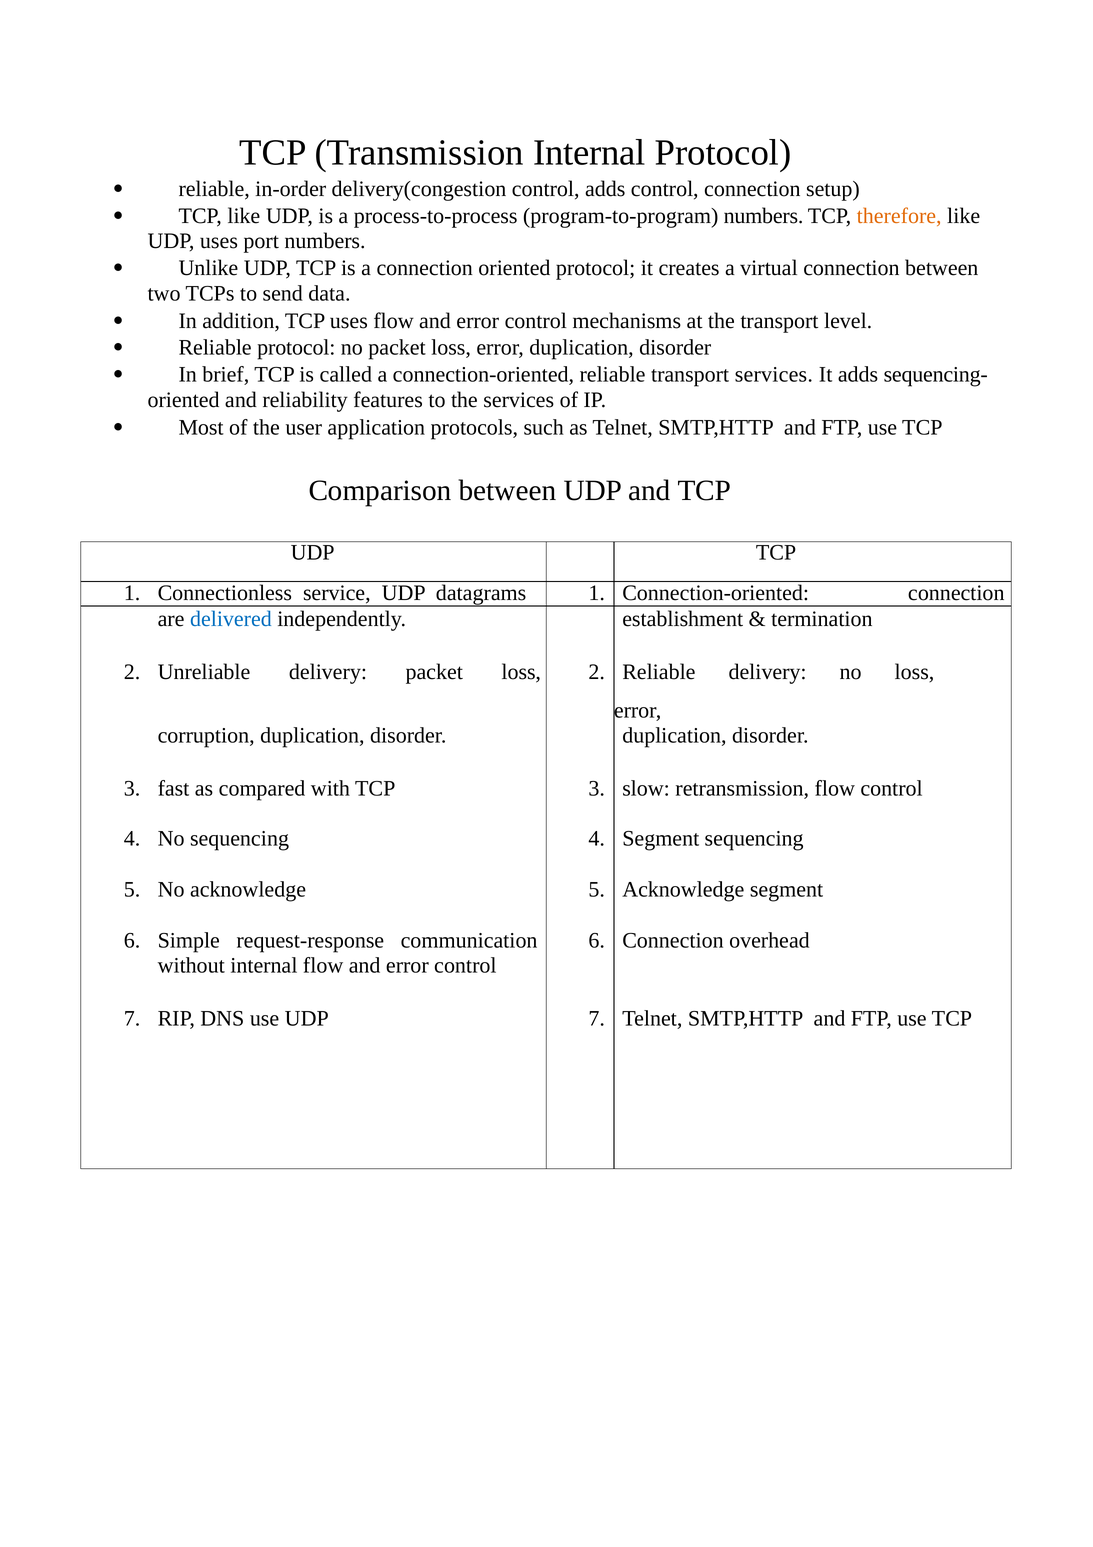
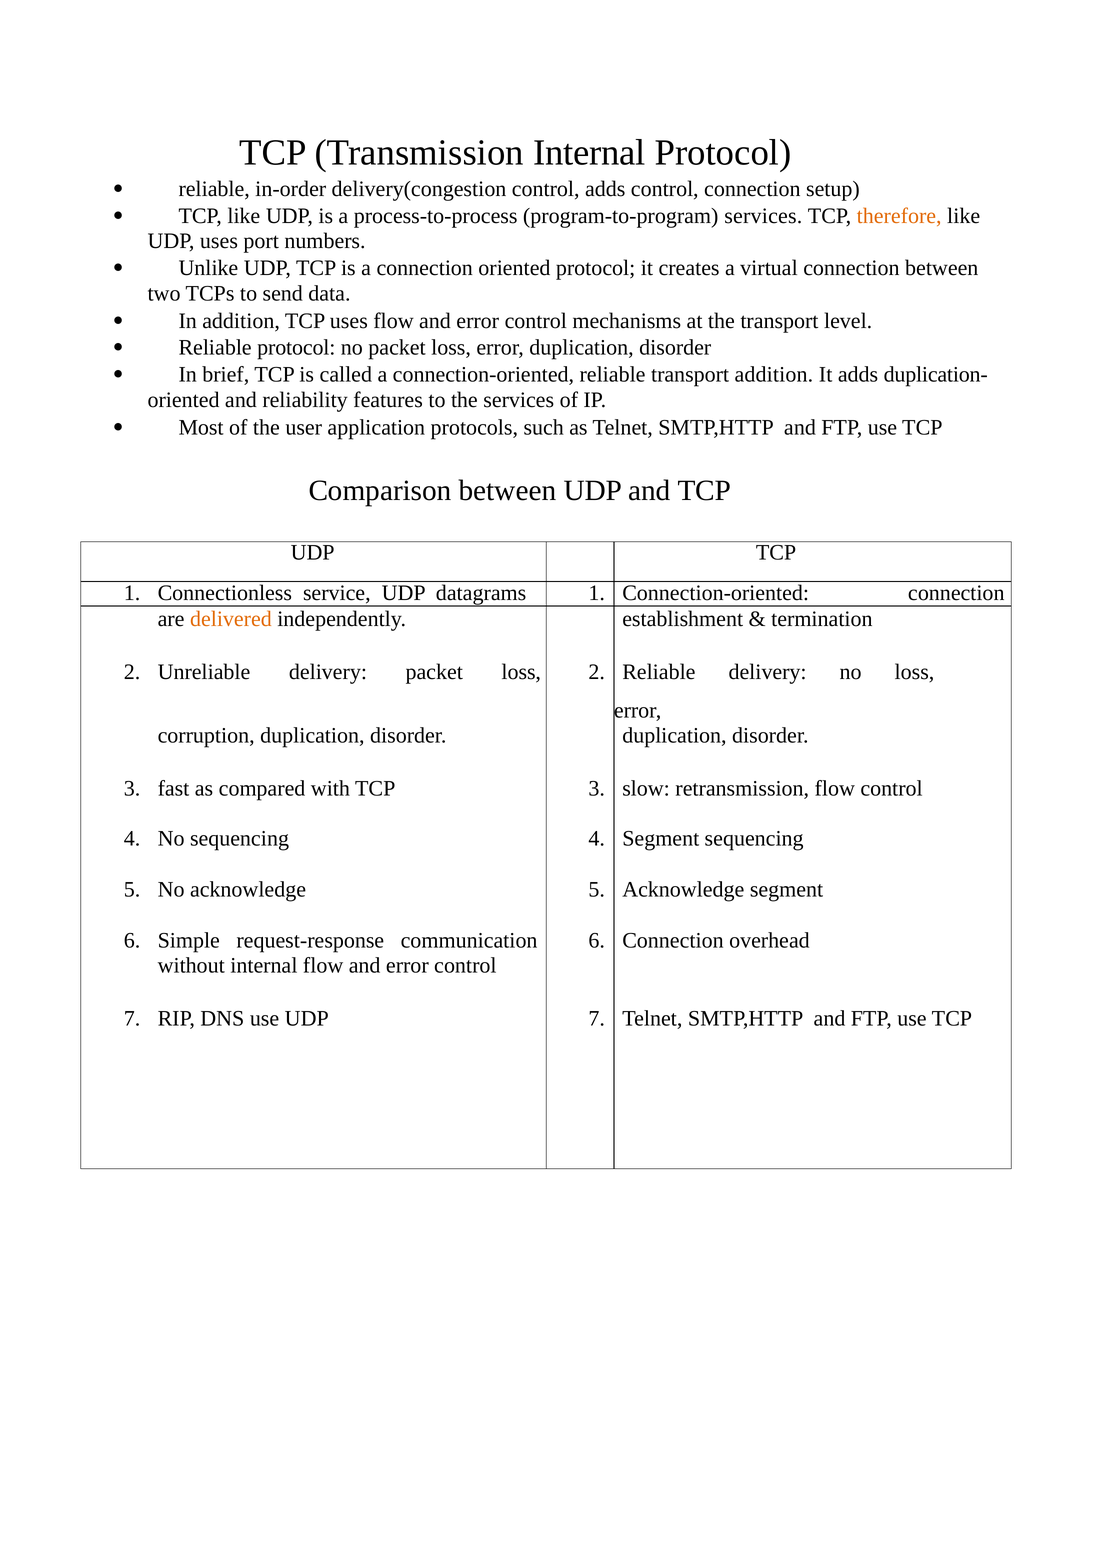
program-to-program numbers: numbers -> services (763, 216)
transport services: services -> addition (774, 374)
sequencing-: sequencing- -> duplication- (936, 374)
delivered colour: blue -> orange (231, 619)
